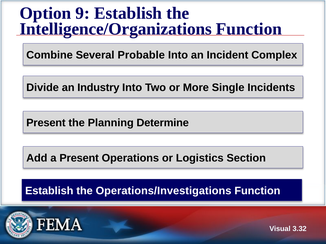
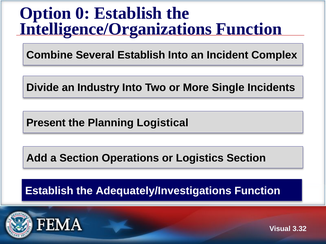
9: 9 -> 0 (83, 13)
Several Probable: Probable -> Establish (141, 55)
Determine: Determine -> Logistical (163, 123)
Present: Present -> Section (79, 158)
Operations/Investigations: Operations/Investigations -> Adequately/Investigations (164, 191)
